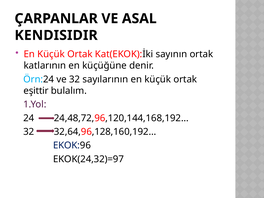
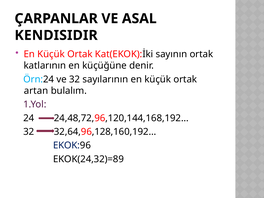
eşittir: eşittir -> artan (36, 91)
EKOK(24,32)=97: EKOK(24,32)=97 -> EKOK(24,32)=89 (88, 159)
